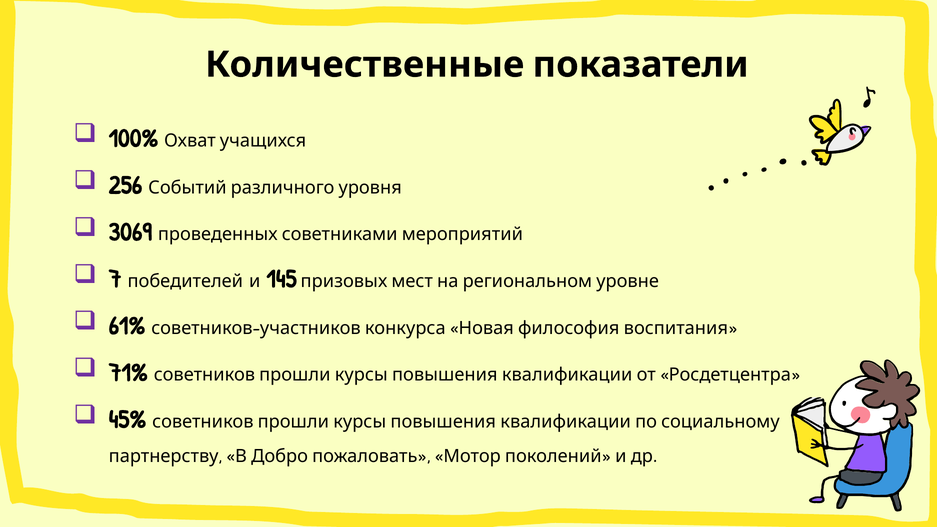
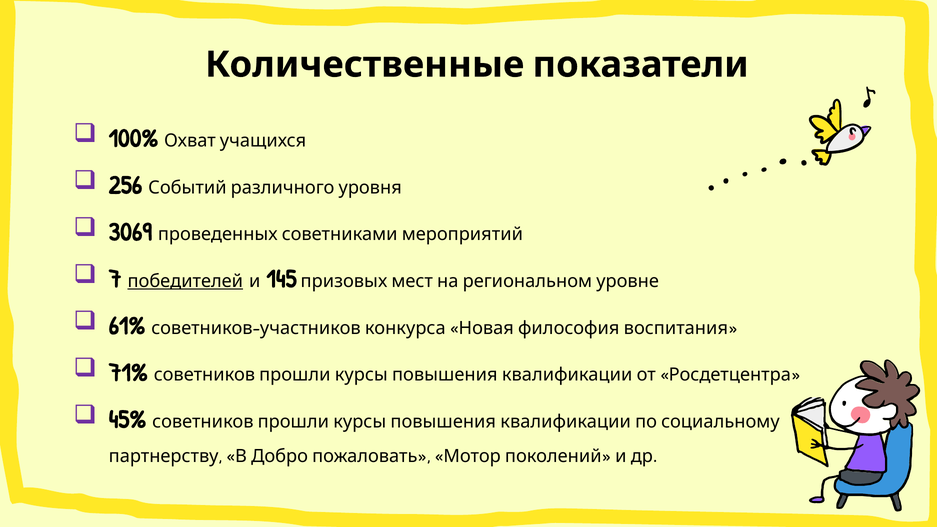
победителей underline: none -> present (185, 281)
